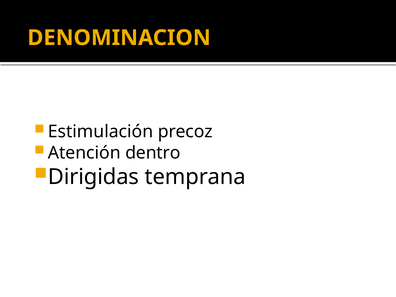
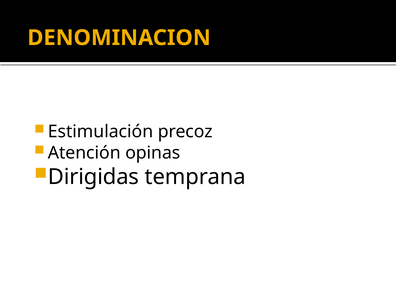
dentro: dentro -> opinas (153, 153)
